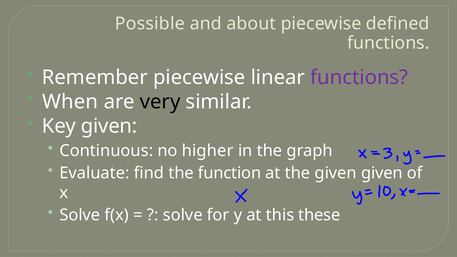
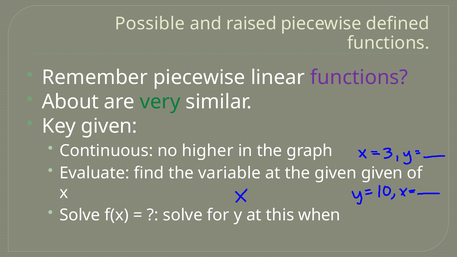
about: about -> raised (251, 24)
When: When -> About (70, 102)
very colour: black -> green (160, 102)
function: function -> variable (229, 173)
these: these -> when (319, 215)
